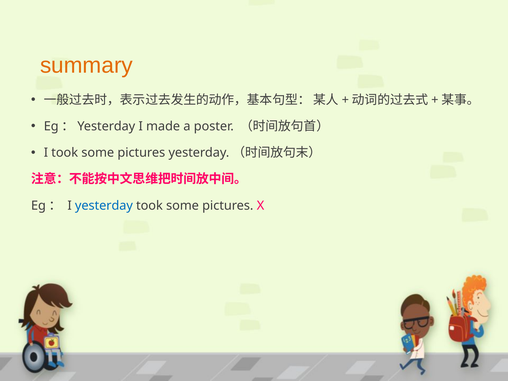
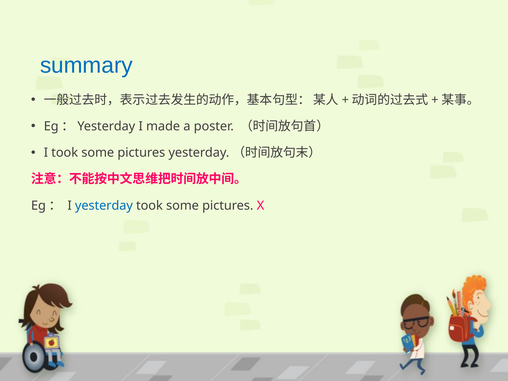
summary colour: orange -> blue (86, 66)
